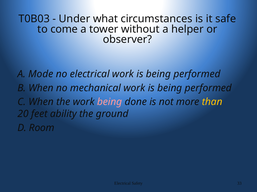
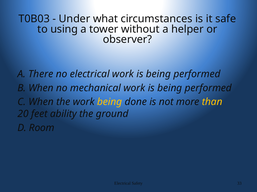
come: come -> using (64, 29)
Mode: Mode -> There (41, 74)
being colour: pink -> yellow (110, 102)
